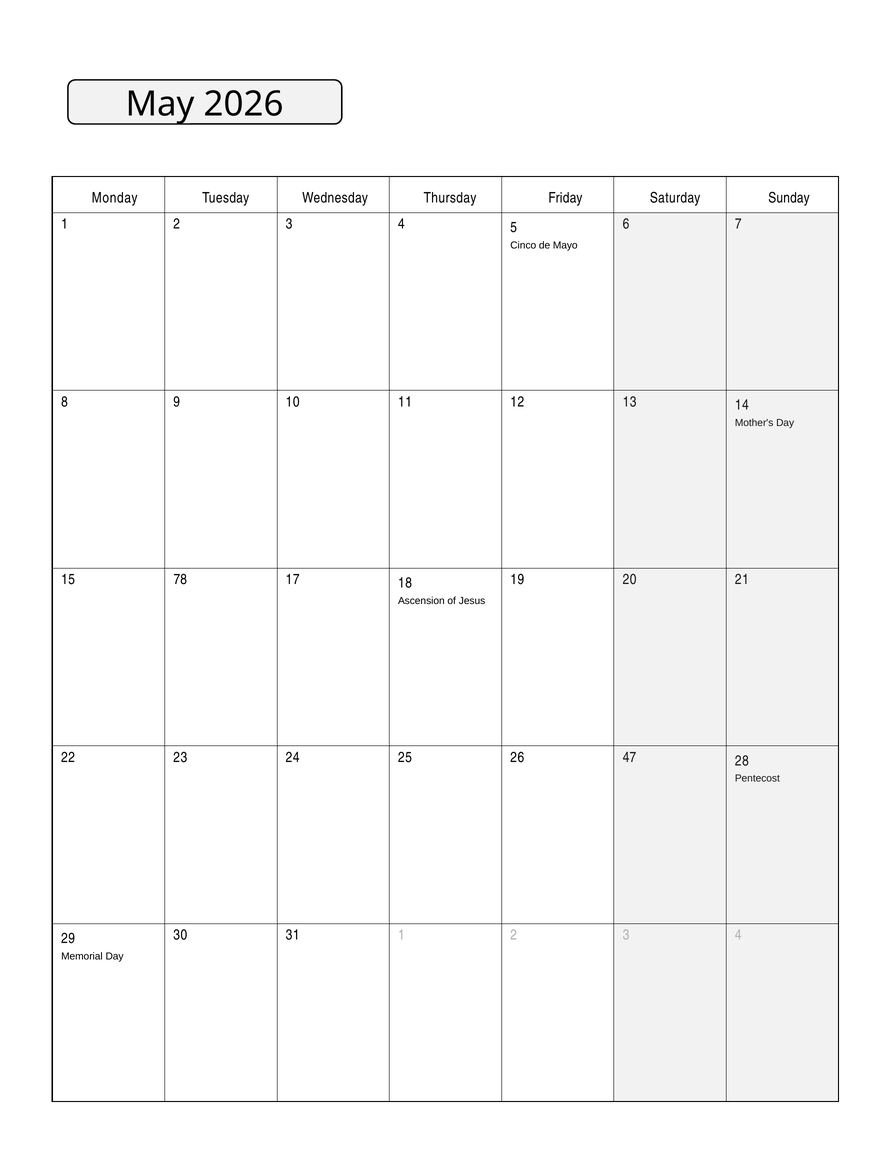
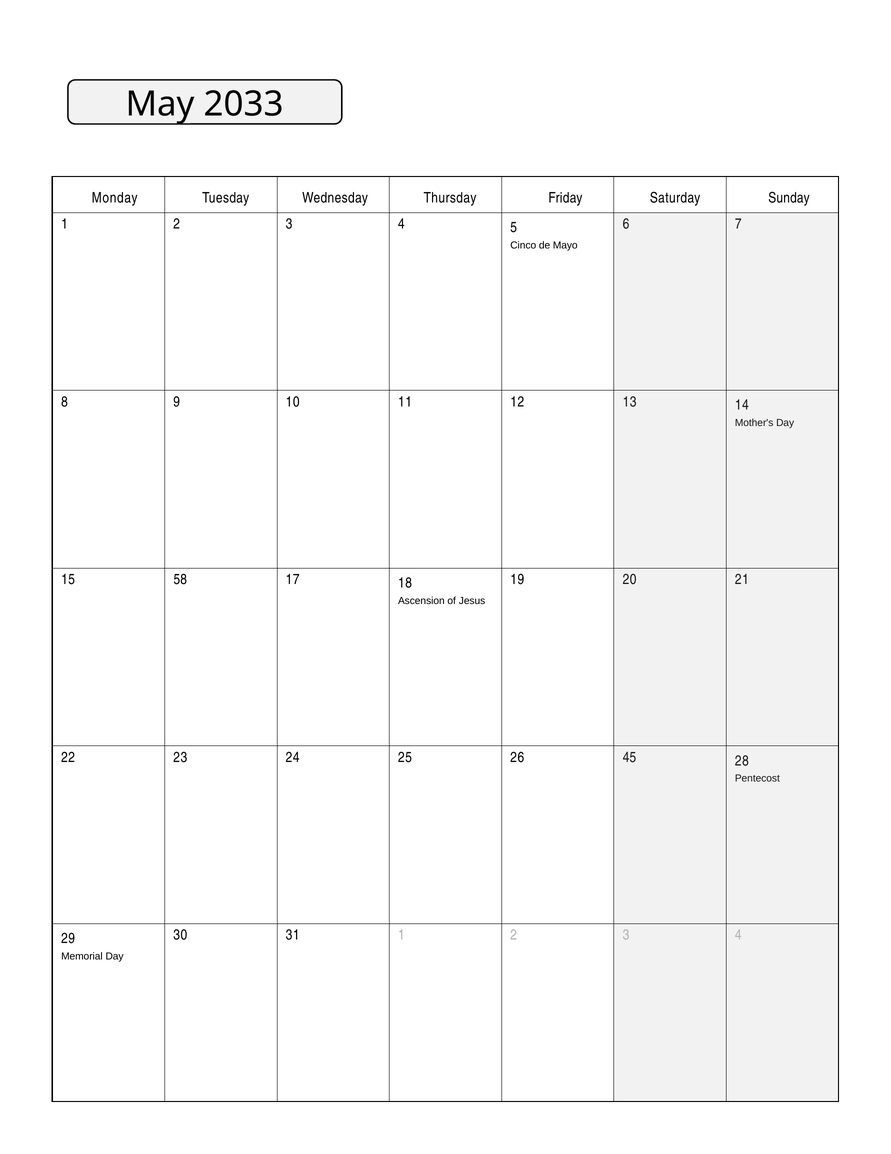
2026: 2026 -> 2033 (244, 104)
78: 78 -> 58 (180, 579)
47: 47 -> 45 (629, 757)
